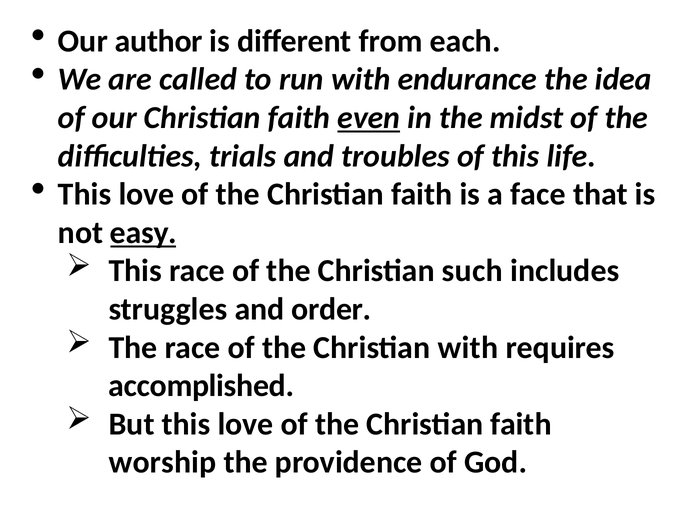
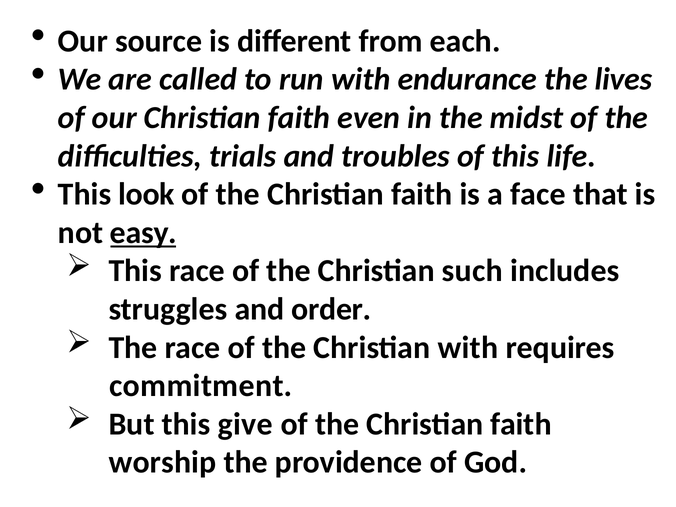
author: author -> source (159, 41)
idea: idea -> lives (623, 79)
even underline: present -> none (369, 118)
love: love -> look (147, 194)
accomplished: accomplished -> commitment (201, 386)
But this love: love -> give (245, 424)
